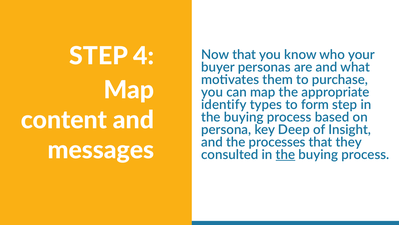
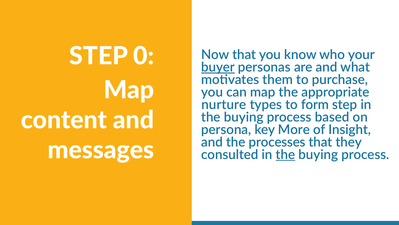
4: 4 -> 0 (144, 56)
buyer underline: none -> present (218, 67)
identify: identify -> nurture (224, 104)
Deep: Deep -> More (294, 129)
